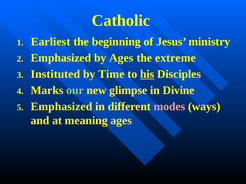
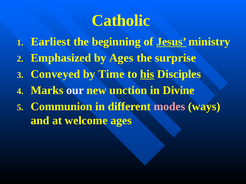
Jesus underline: none -> present (171, 42)
extreme: extreme -> surprise (176, 58)
Instituted: Instituted -> Conveyed (55, 74)
our colour: light green -> white (75, 91)
glimpse: glimpse -> unction (128, 91)
Emphasized: Emphasized -> Communion (62, 107)
meaning: meaning -> welcome (86, 121)
